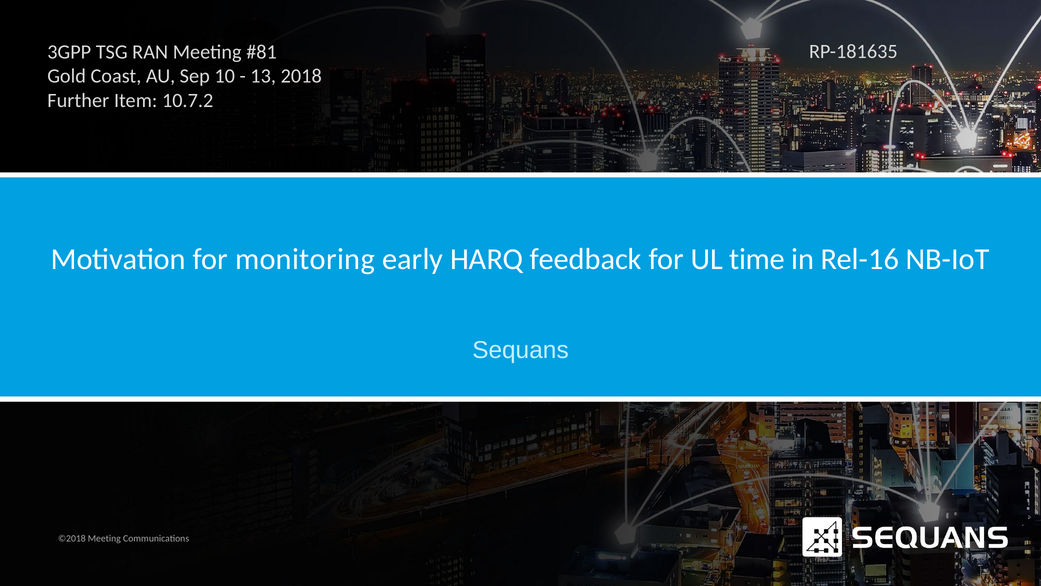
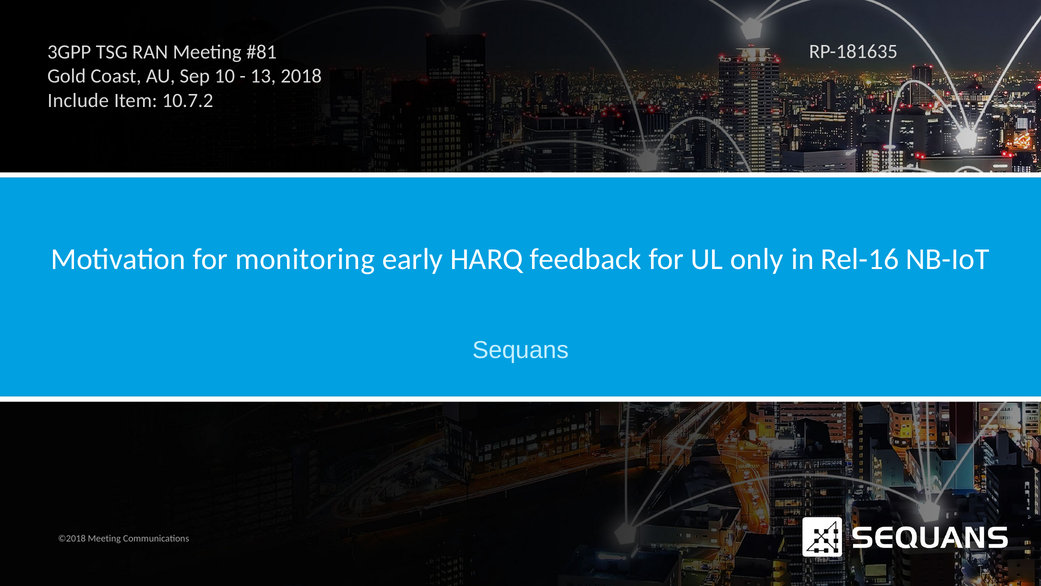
Further: Further -> Include (78, 101)
time: time -> only (757, 259)
